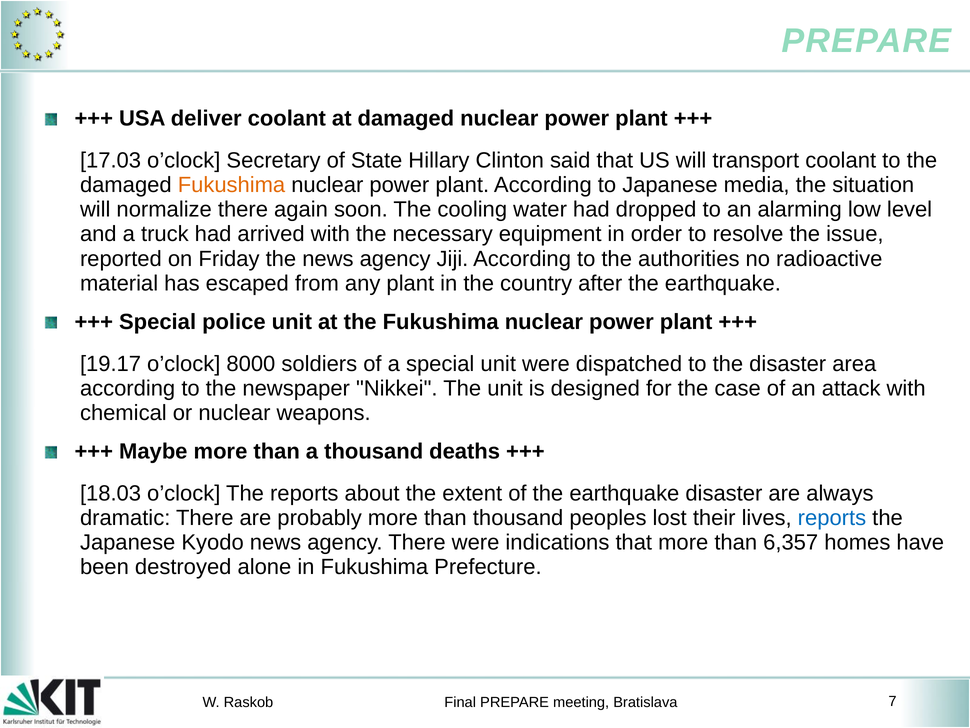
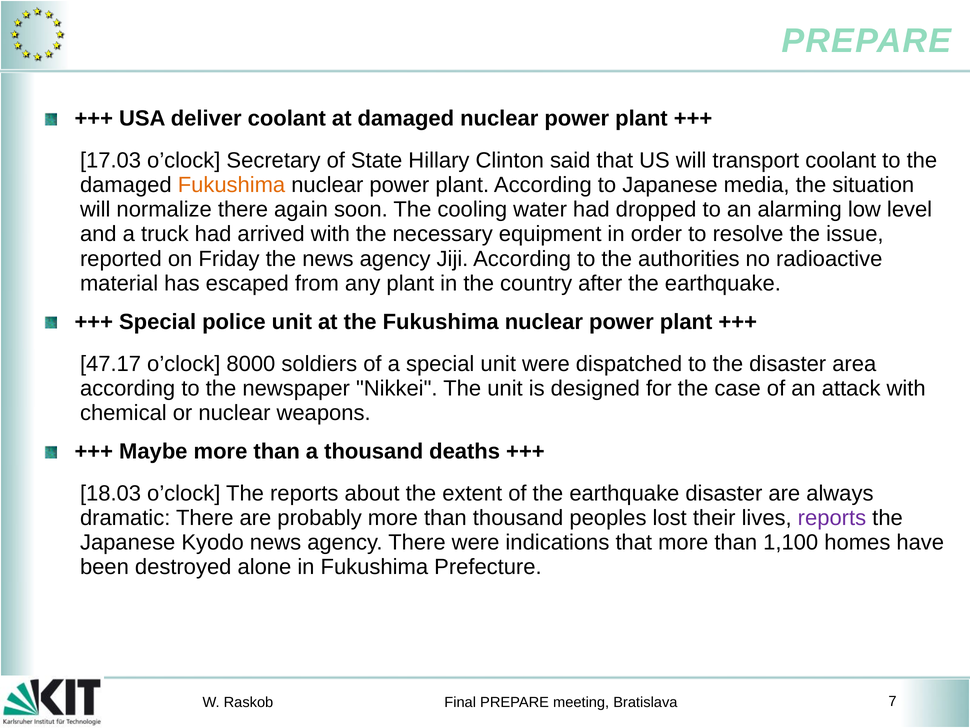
19.17: 19.17 -> 47.17 (111, 364)
reports colour: blue -> purple (832, 518)
6,357: 6,357 -> 1,100 (791, 542)
